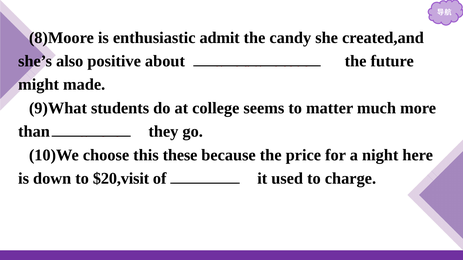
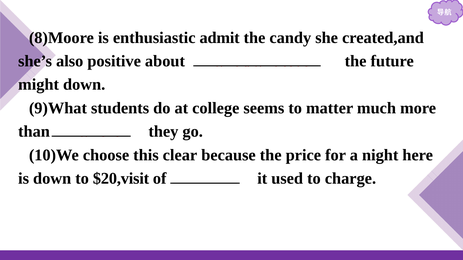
might made: made -> down (84, 85)
these: these -> clear (180, 155)
